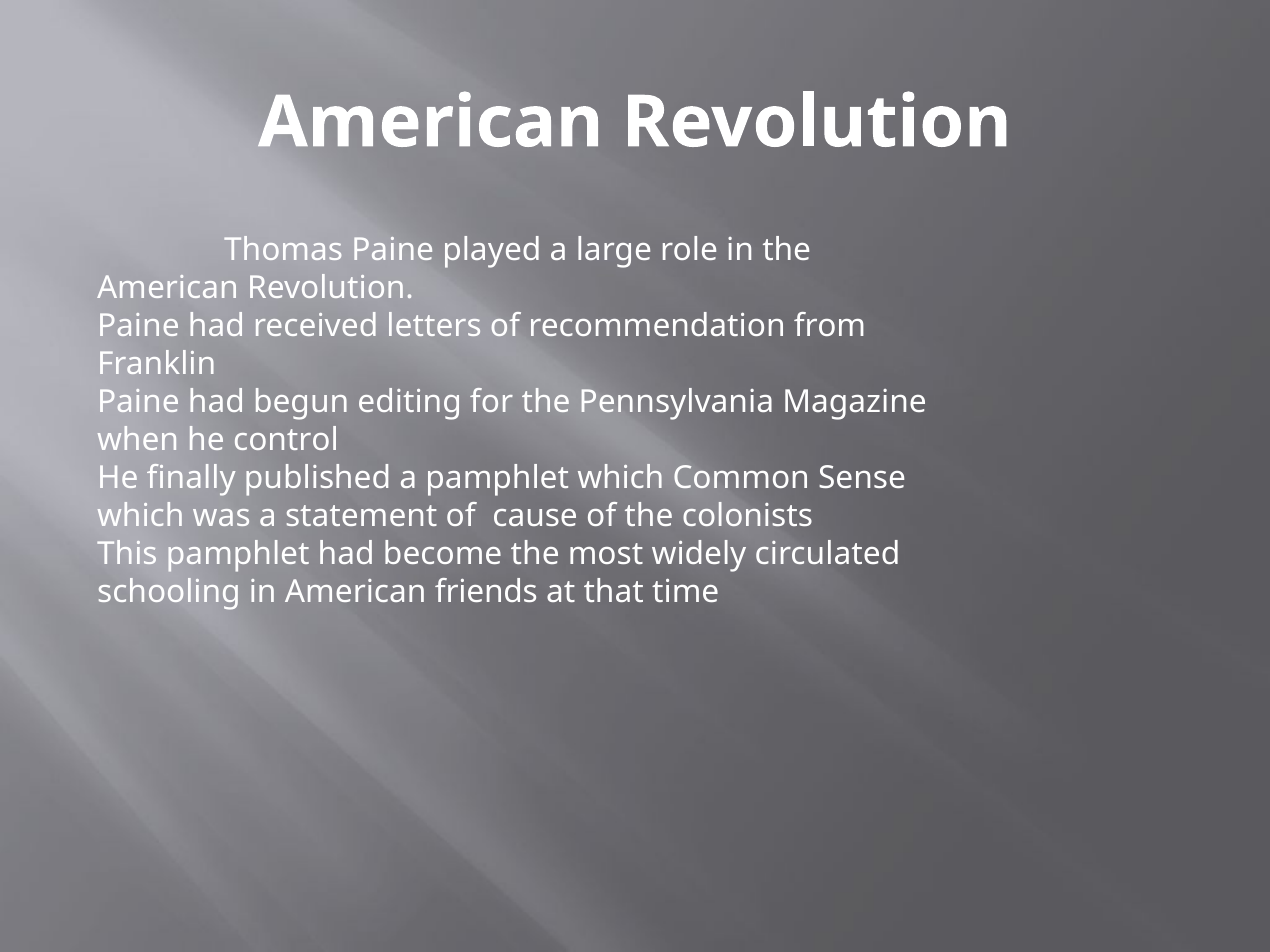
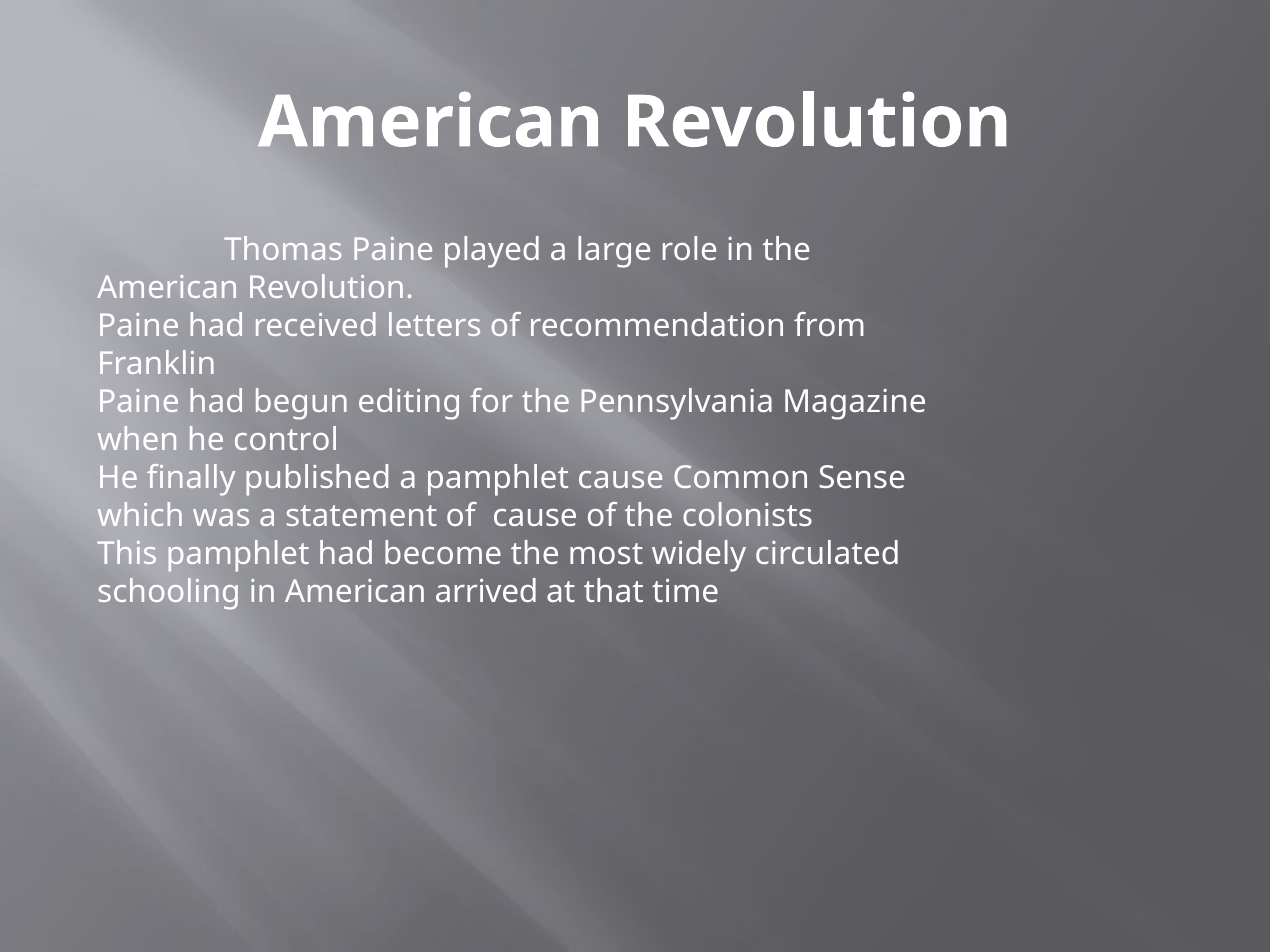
pamphlet which: which -> cause (621, 478)
friends: friends -> arrived (486, 593)
